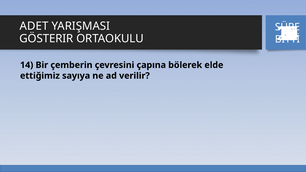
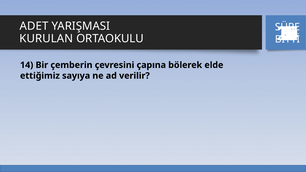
GÖSTERIR: GÖSTERIR -> KURULAN (46, 39)
